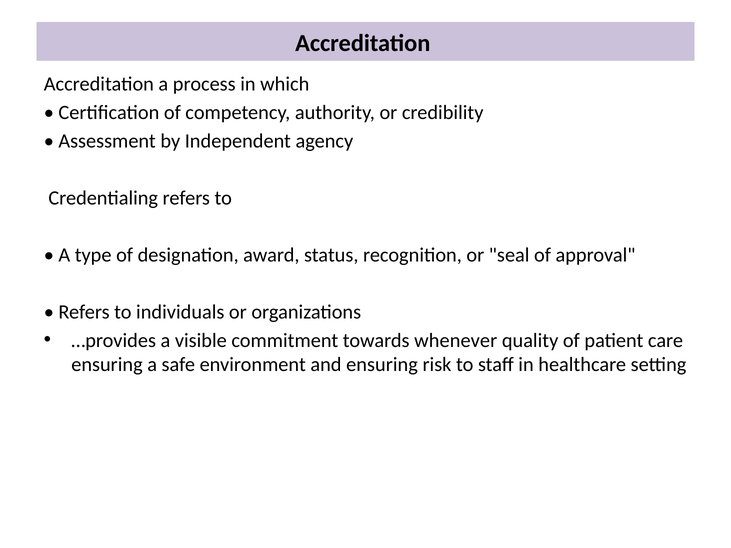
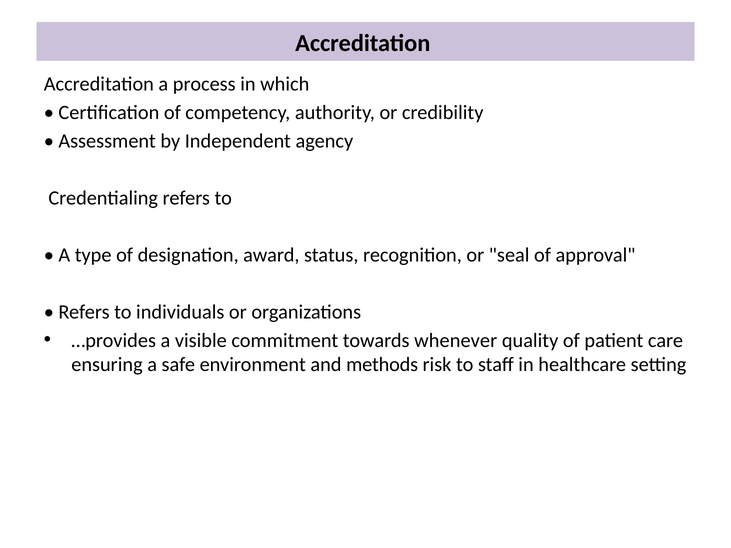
and ensuring: ensuring -> methods (382, 365)
